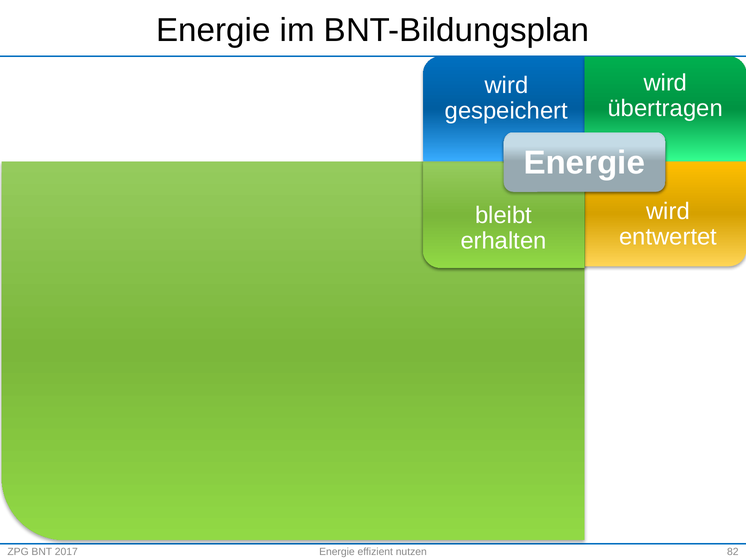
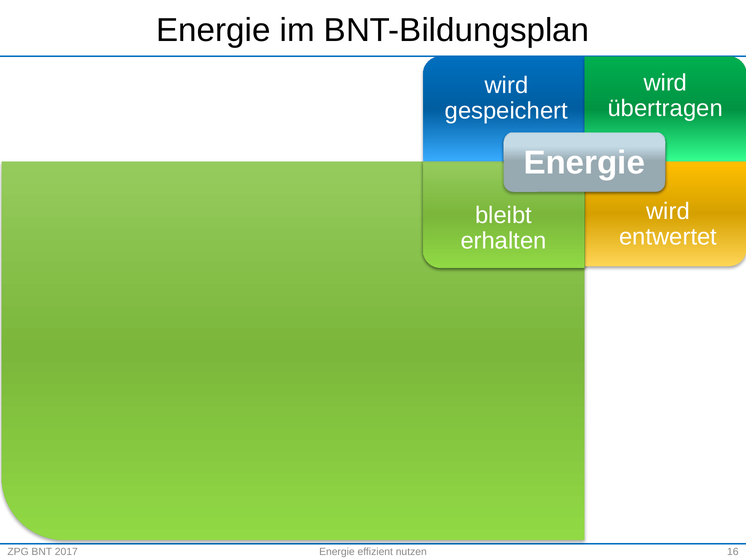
82: 82 -> 16 (733, 552)
